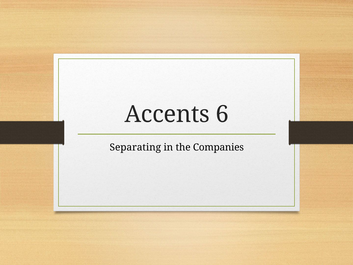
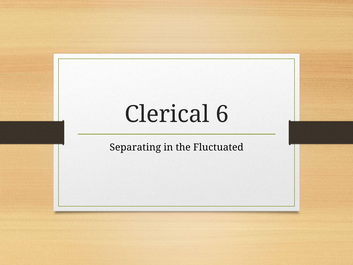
Accents: Accents -> Clerical (167, 114)
Companies: Companies -> Fluctuated (218, 147)
